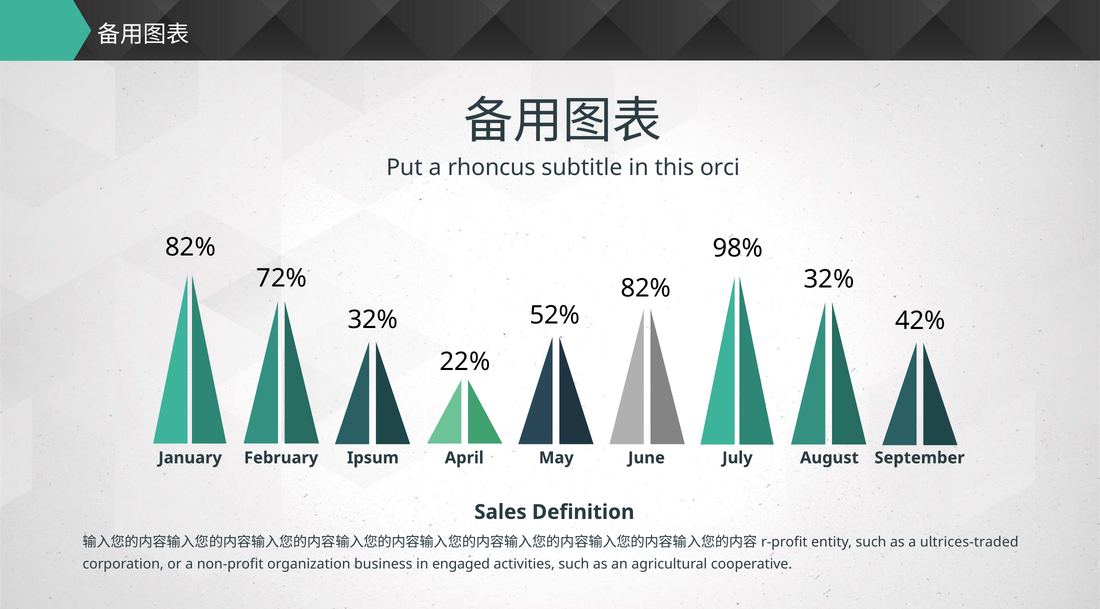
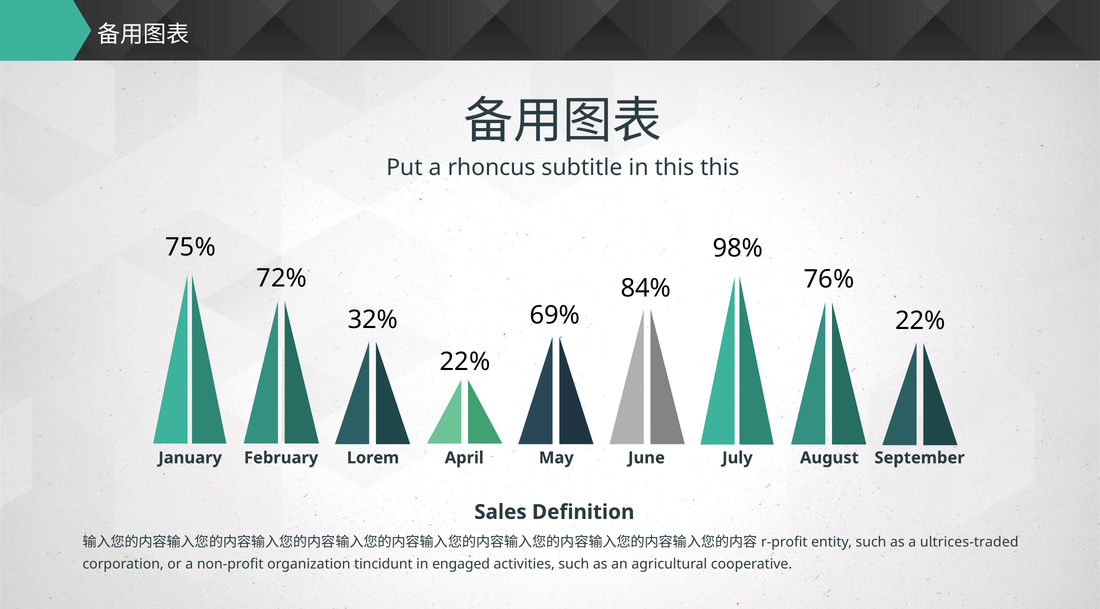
this orci: orci -> this (720, 167)
82%: 82% -> 75% (191, 247)
32%: 32% -> 76% (829, 279)
82%: 82% -> 84% (646, 288)
52%: 52% -> 69% (555, 315)
42%: 42% -> 22% (920, 320)
Ipsum: Ipsum -> Lorem (373, 457)
business: business -> tincidunt (383, 564)
